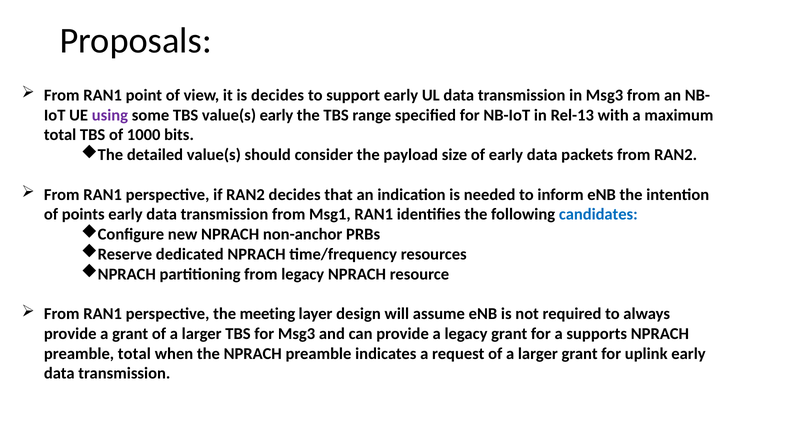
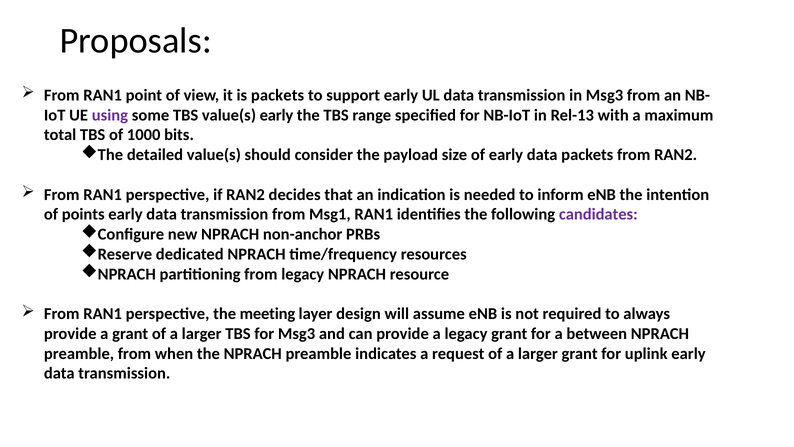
is decides: decides -> packets (278, 95)
candidates colour: blue -> purple (598, 214)
supports: supports -> between (597, 333)
preamble total: total -> from (134, 353)
